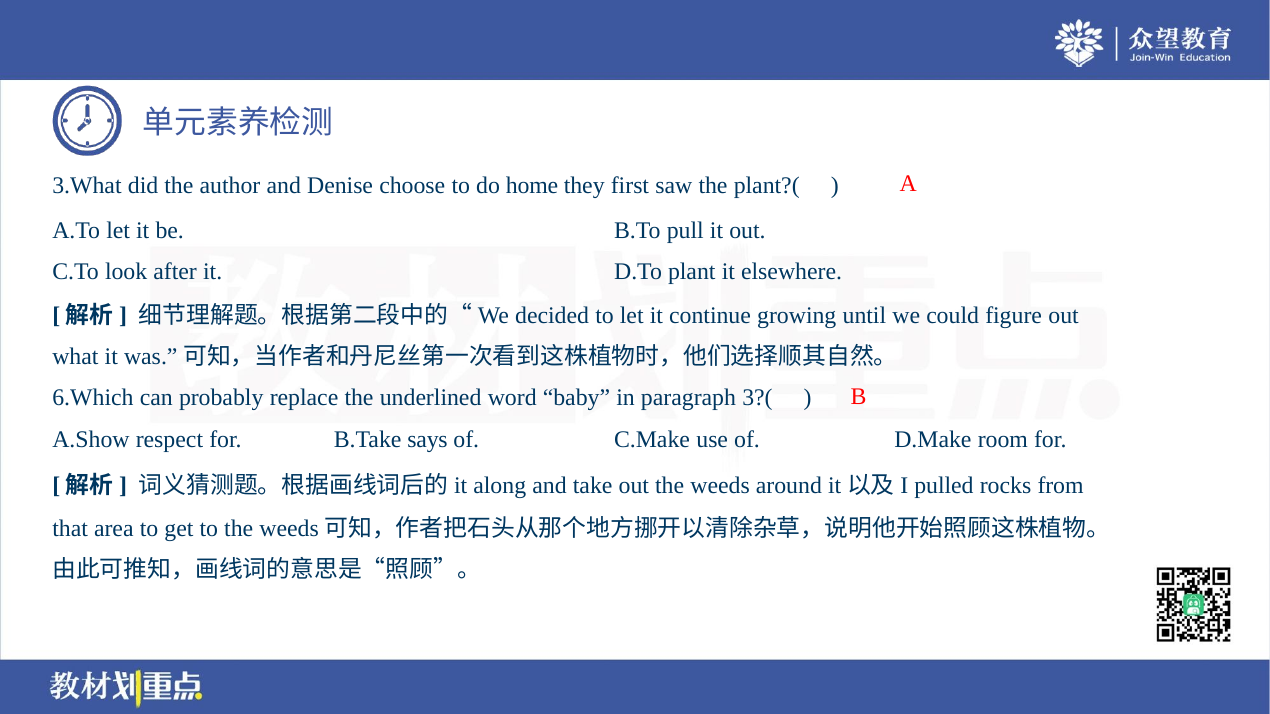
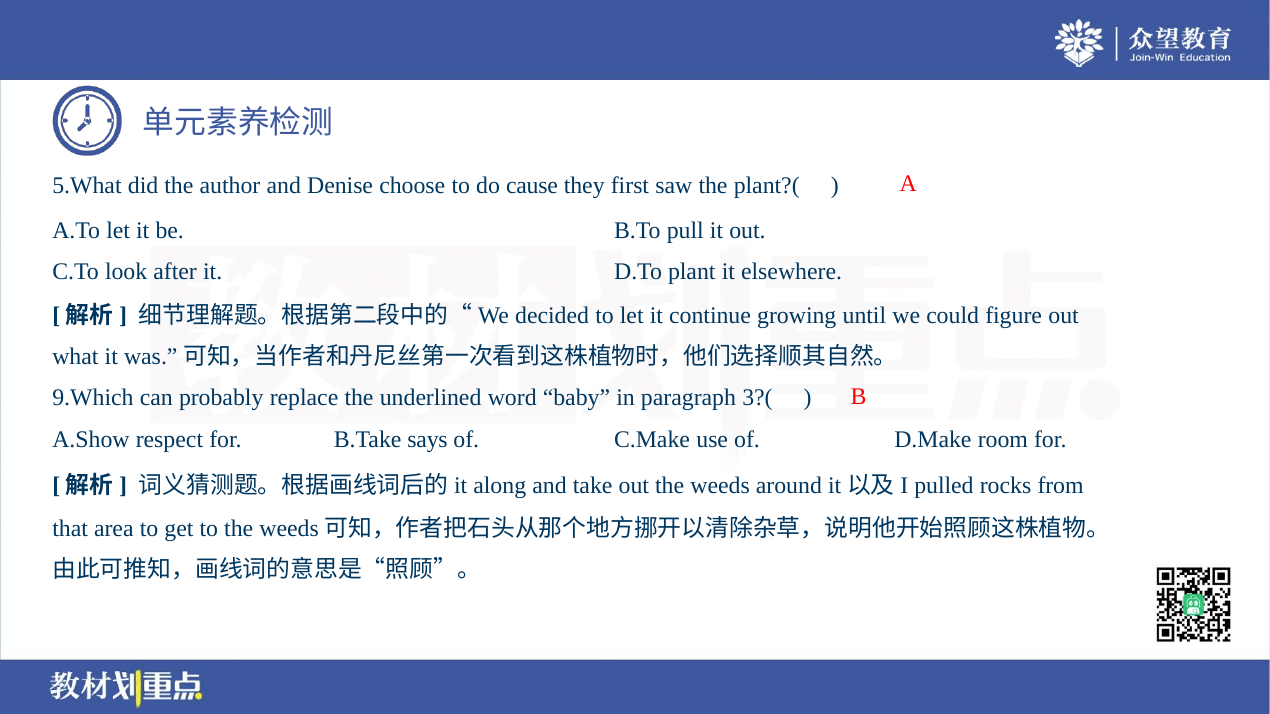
3.What: 3.What -> 5.What (87, 186)
home: home -> cause (532, 186)
6.Which: 6.Which -> 9.Which (93, 398)
